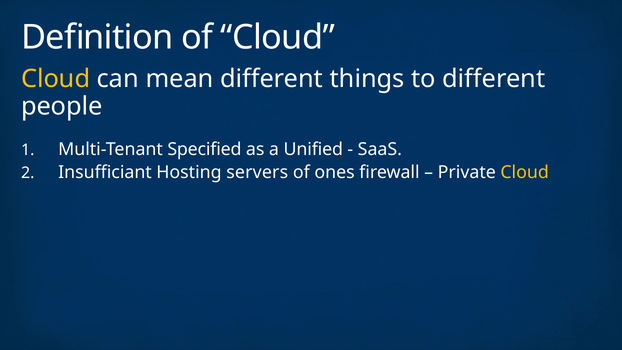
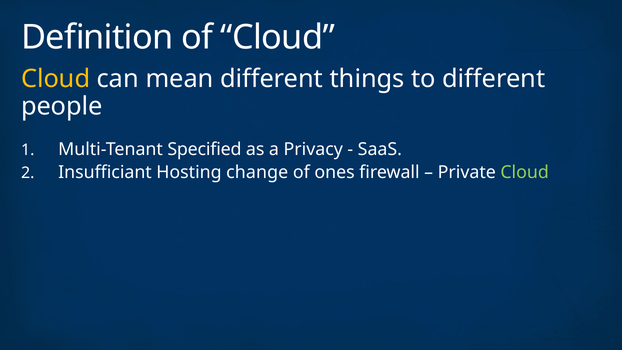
Unified: Unified -> Privacy (313, 149)
servers: servers -> change (257, 172)
Cloud colour: yellow -> light green (525, 172)
